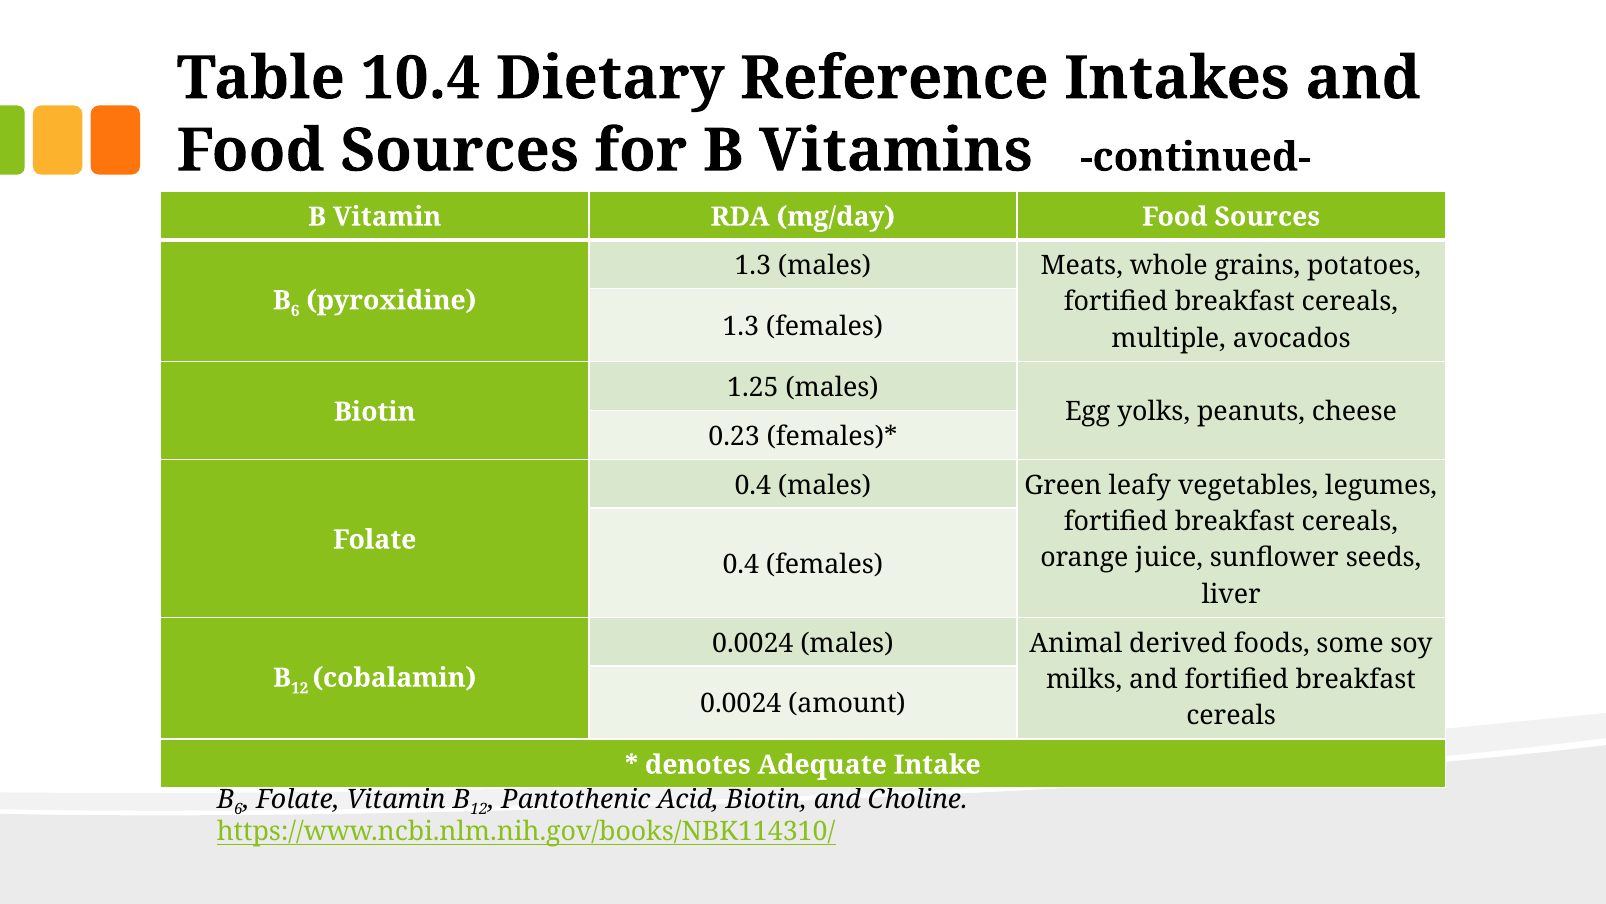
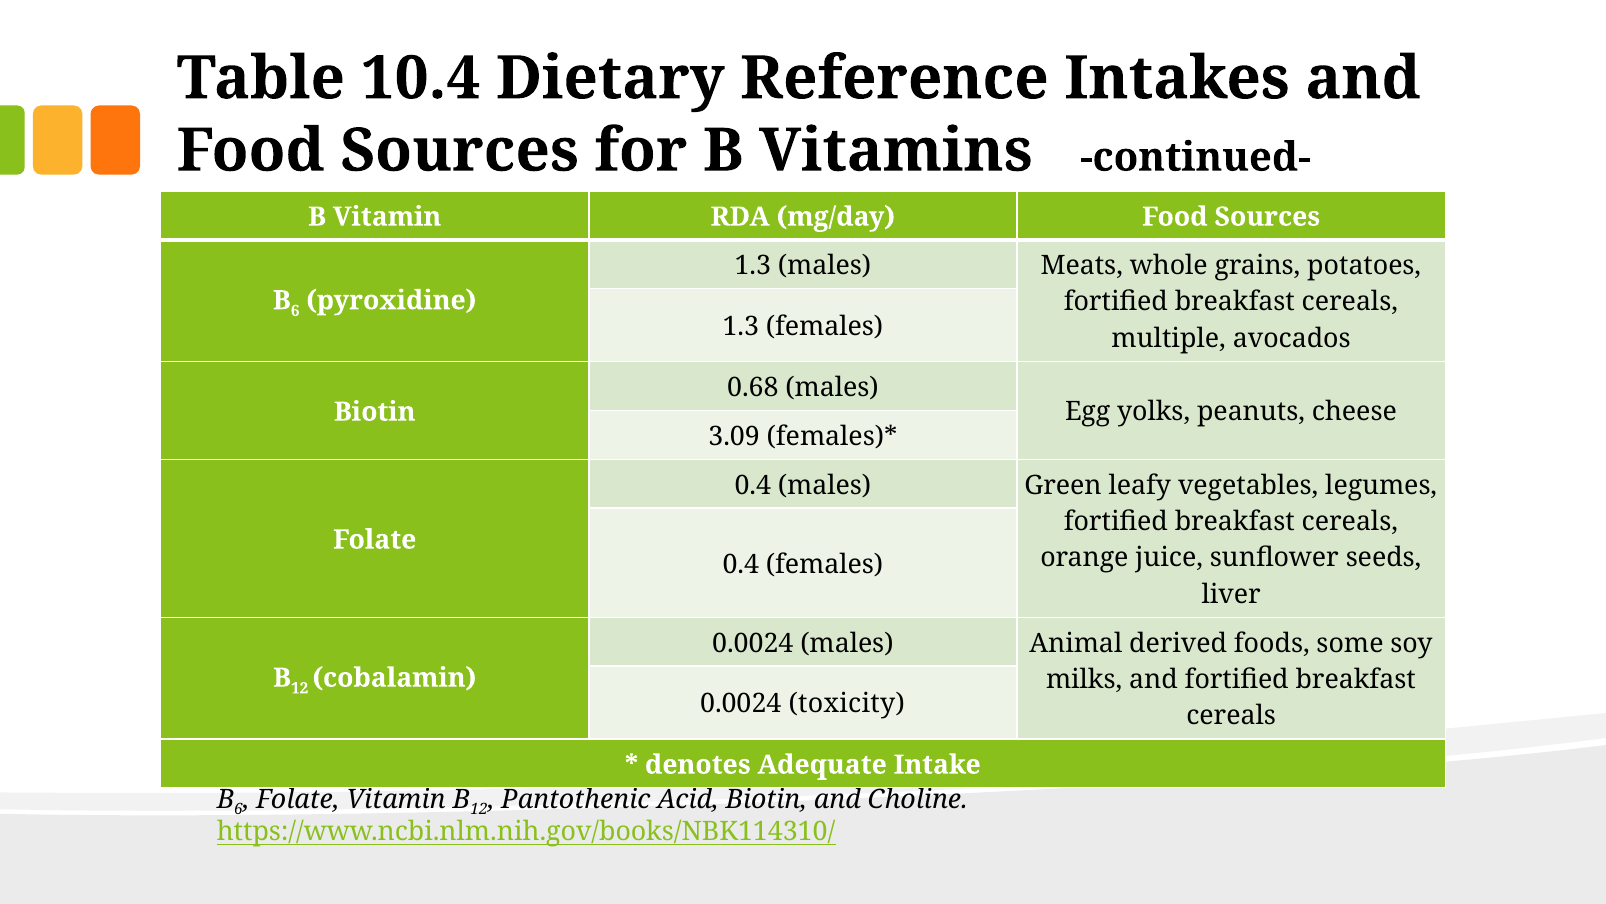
1.25: 1.25 -> 0.68 (753, 387)
0.23: 0.23 -> 3.09 (734, 436)
amount: amount -> toxicity (847, 704)
